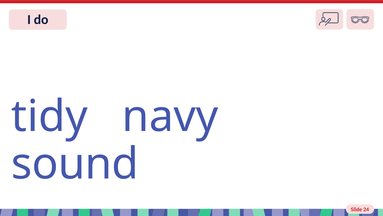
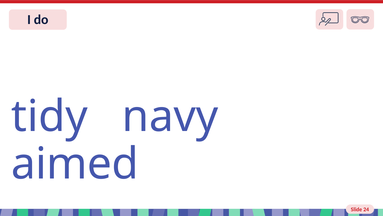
sound: sound -> aimed (75, 164)
